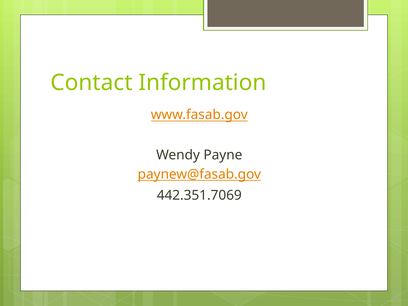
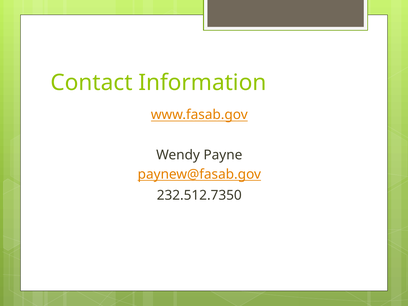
442.351.7069: 442.351.7069 -> 232.512.7350 (199, 195)
